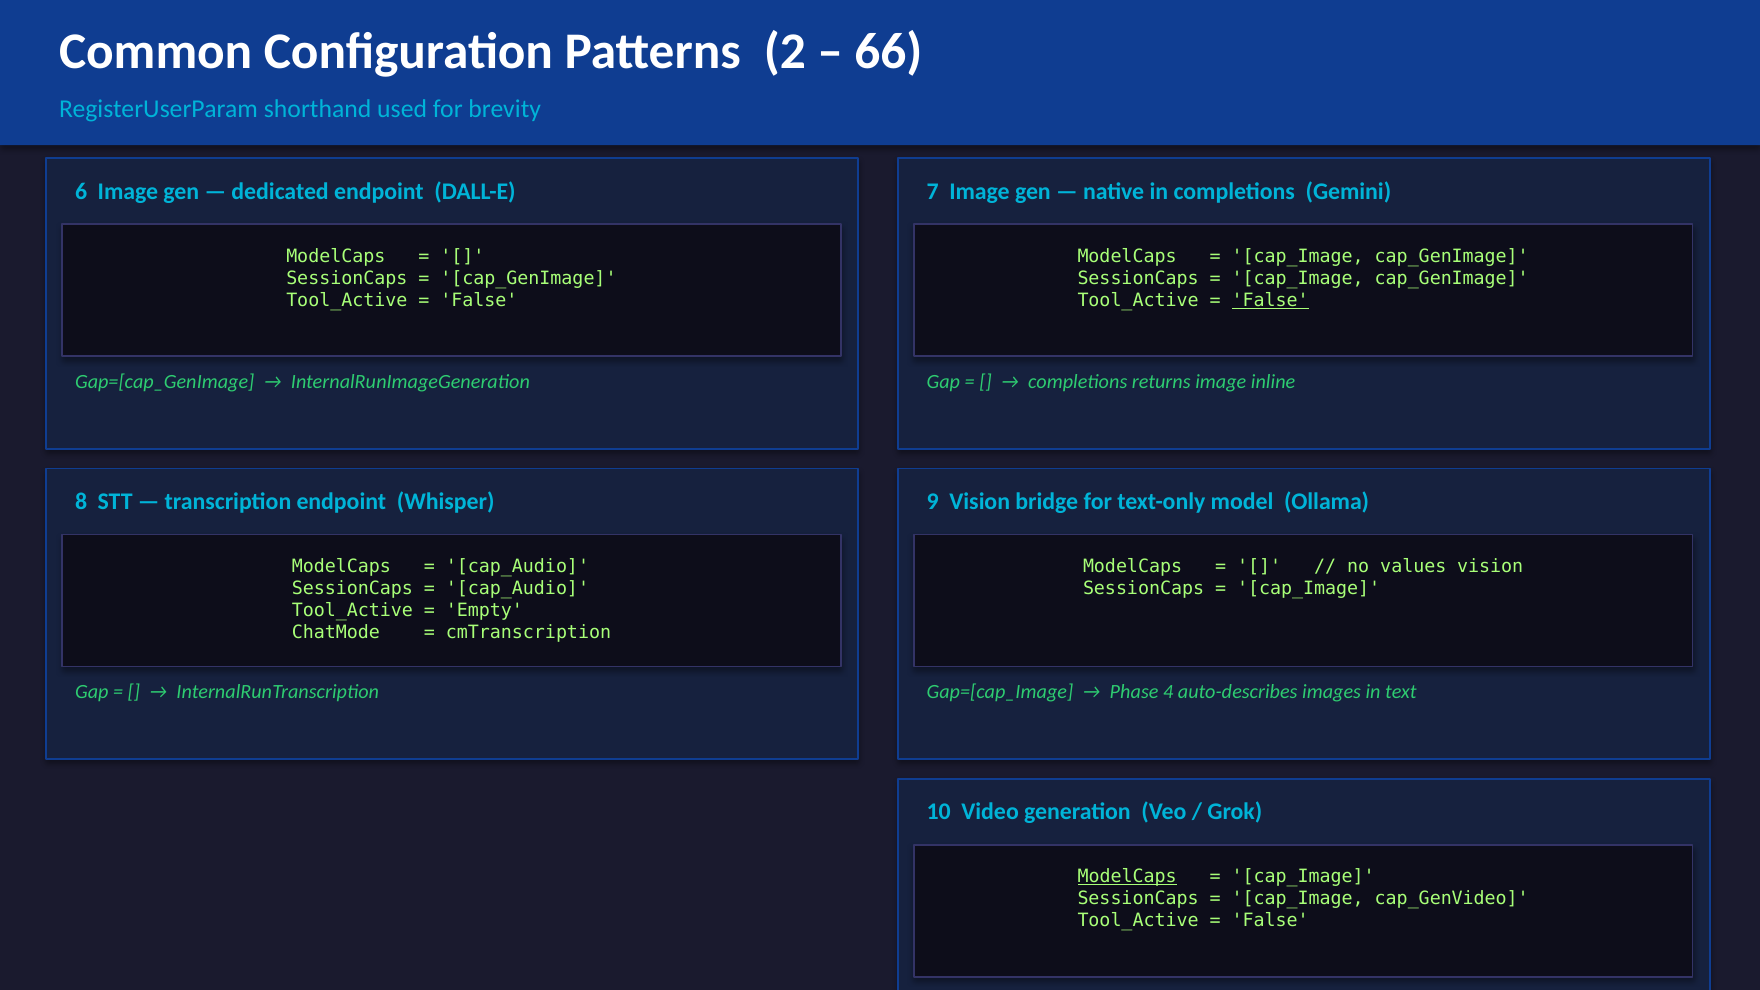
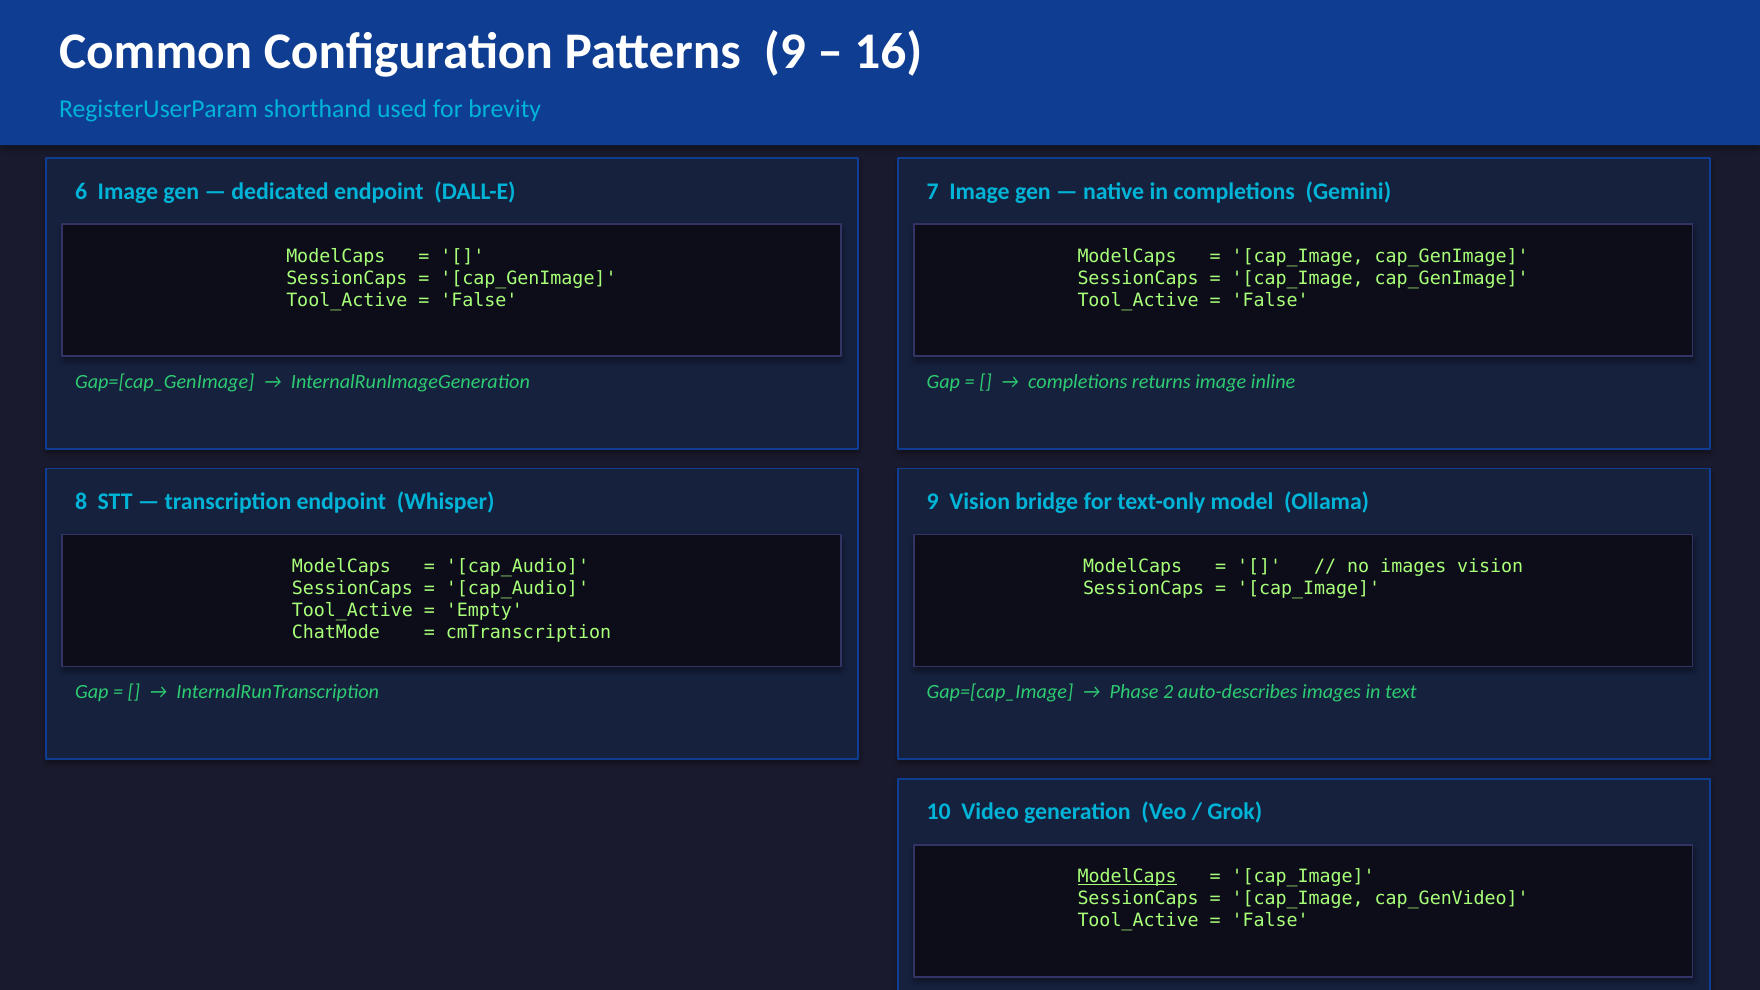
Patterns 2: 2 -> 9 (785, 51)
66: 66 -> 16 (888, 51)
False underline: present -> none (1270, 300)
no values: values -> images (1413, 567)
4: 4 -> 2 (1168, 692)
